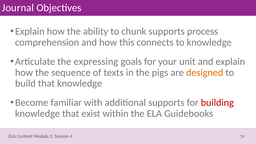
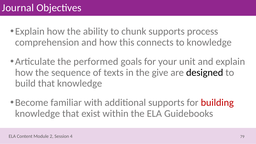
expressing: expressing -> performed (96, 62)
pigs: pigs -> give (160, 72)
designed colour: orange -> black (205, 72)
